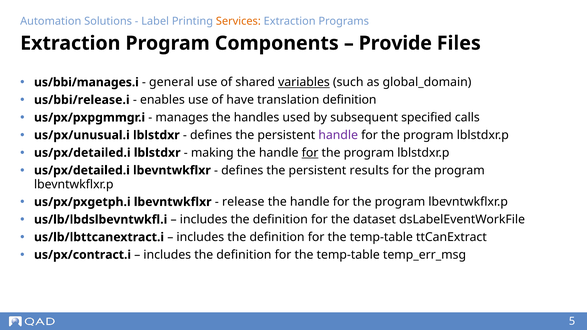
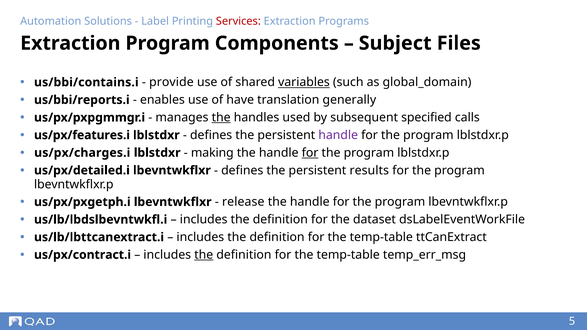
Services colour: orange -> red (238, 21)
Provide: Provide -> Subject (395, 43)
us/bbi/manages.i: us/bbi/manages.i -> us/bbi/contains.i (86, 82)
general: general -> provide (171, 82)
us/bbi/release.i: us/bbi/release.i -> us/bbi/reports.i (82, 100)
translation definition: definition -> generally (349, 100)
the underline: none -> present (221, 118)
us/px/unusual.i: us/px/unusual.i -> us/px/features.i (82, 135)
us/px/detailed.i: us/px/detailed.i -> us/px/charges.i (82, 153)
the underline: none -> present (204, 255)
